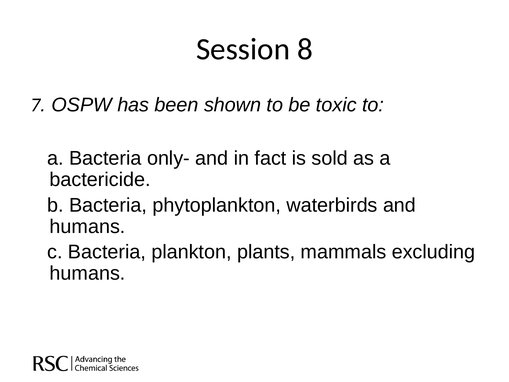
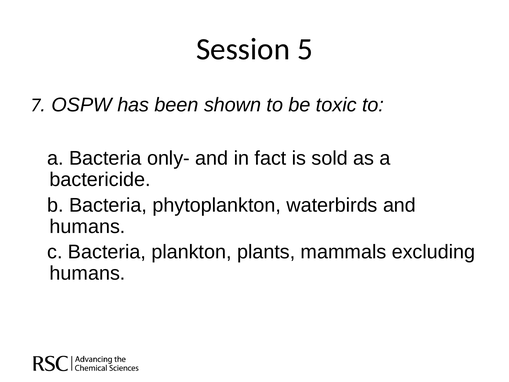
8: 8 -> 5 (305, 49)
